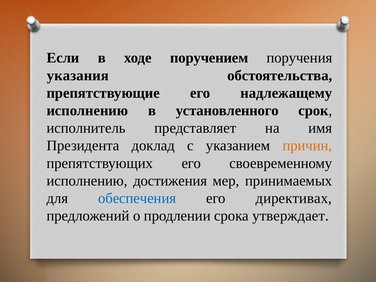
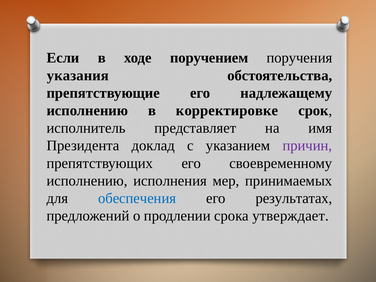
установленного: установленного -> корректировке (227, 111)
причин colour: orange -> purple (307, 146)
достижения: достижения -> исполнения (170, 181)
директивах: директивах -> результатах (294, 198)
